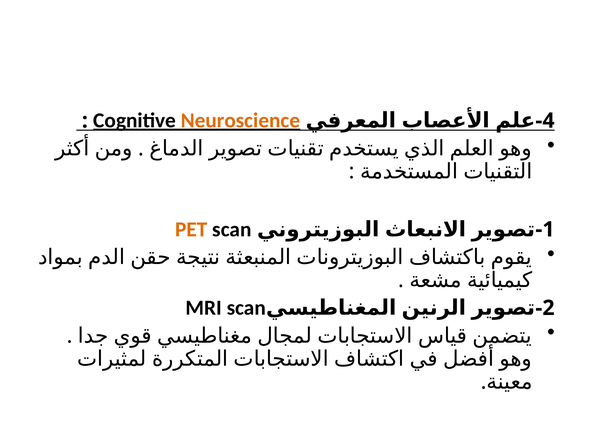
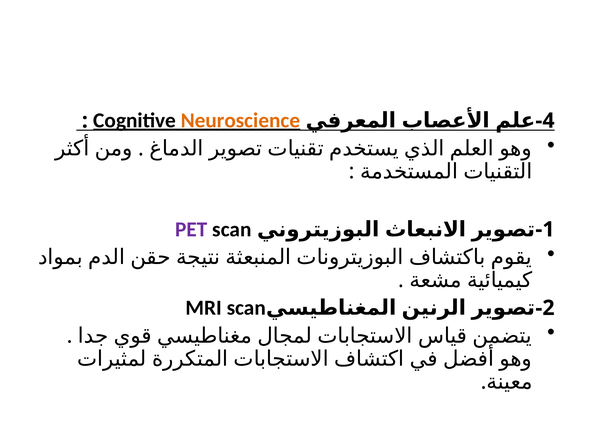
PET colour: orange -> purple (191, 229)
